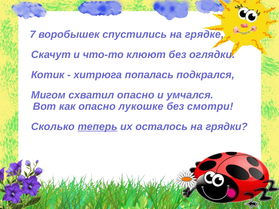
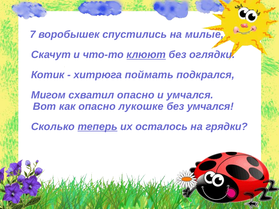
грядке: грядке -> милые (204, 35)
клюют underline: none -> present (146, 55)
попалась: попалась -> поймать (149, 75)
без смотри: смотри -> умчался (210, 107)
